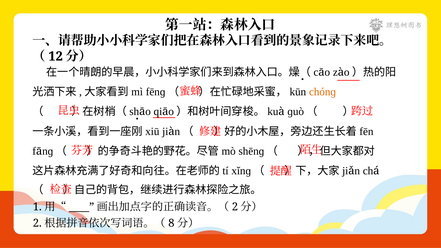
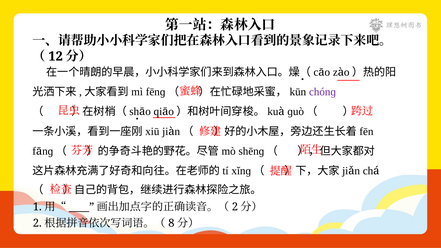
chónɡ colour: orange -> purple (322, 92)
